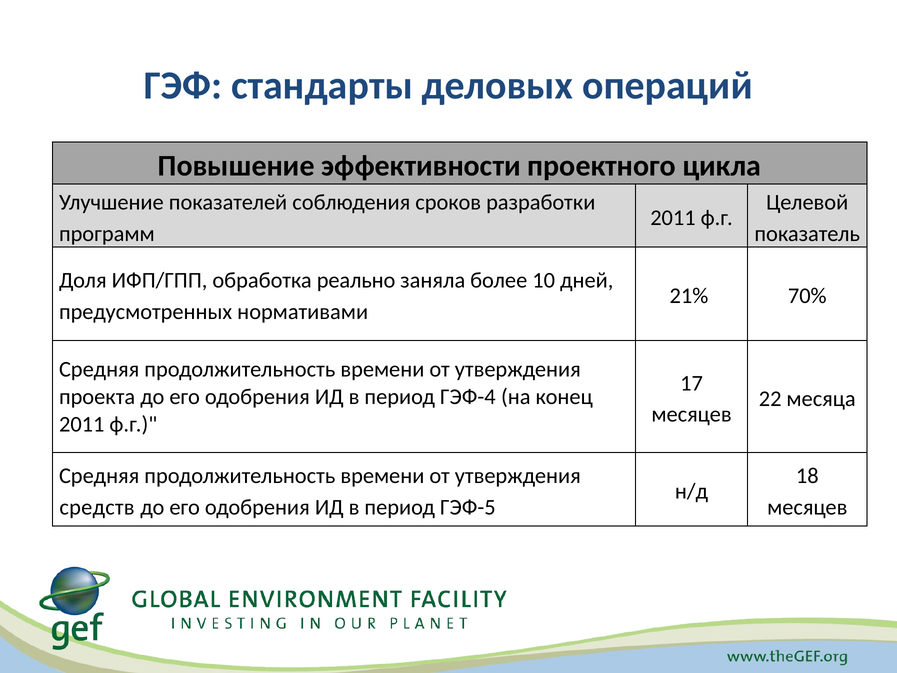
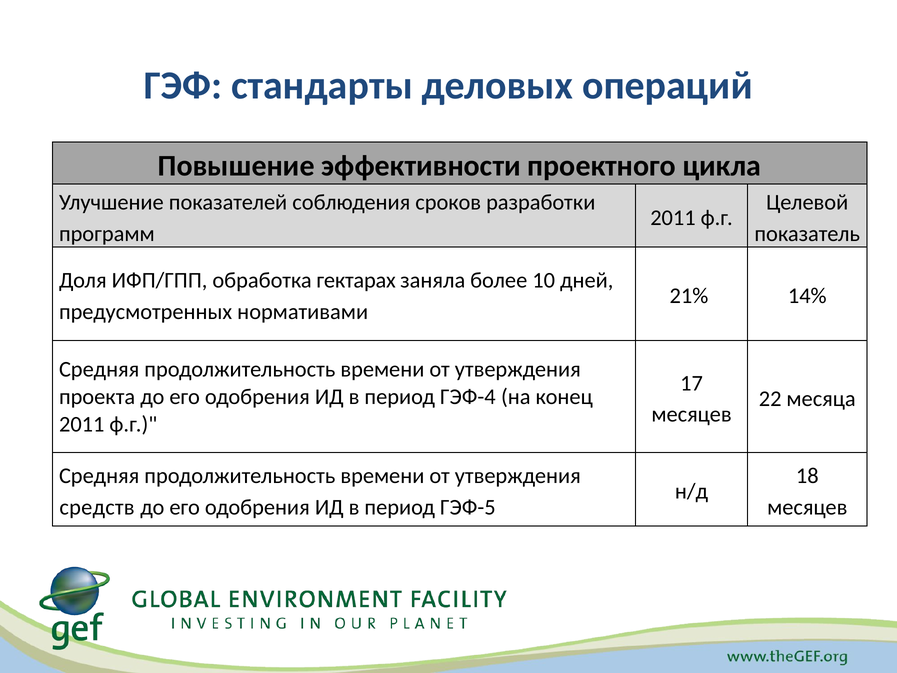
реально: реально -> гектарах (356, 280)
70%: 70% -> 14% (807, 296)
